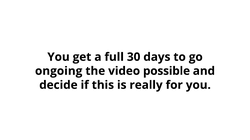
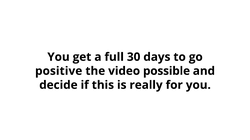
ongoing: ongoing -> positive (59, 71)
